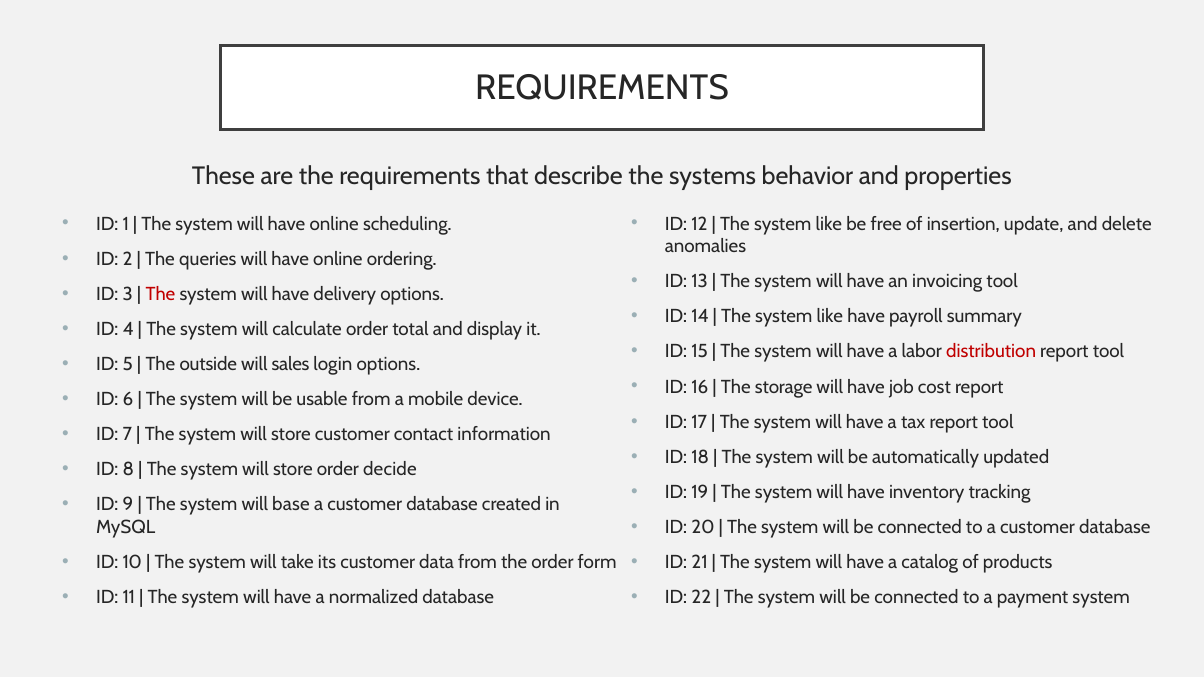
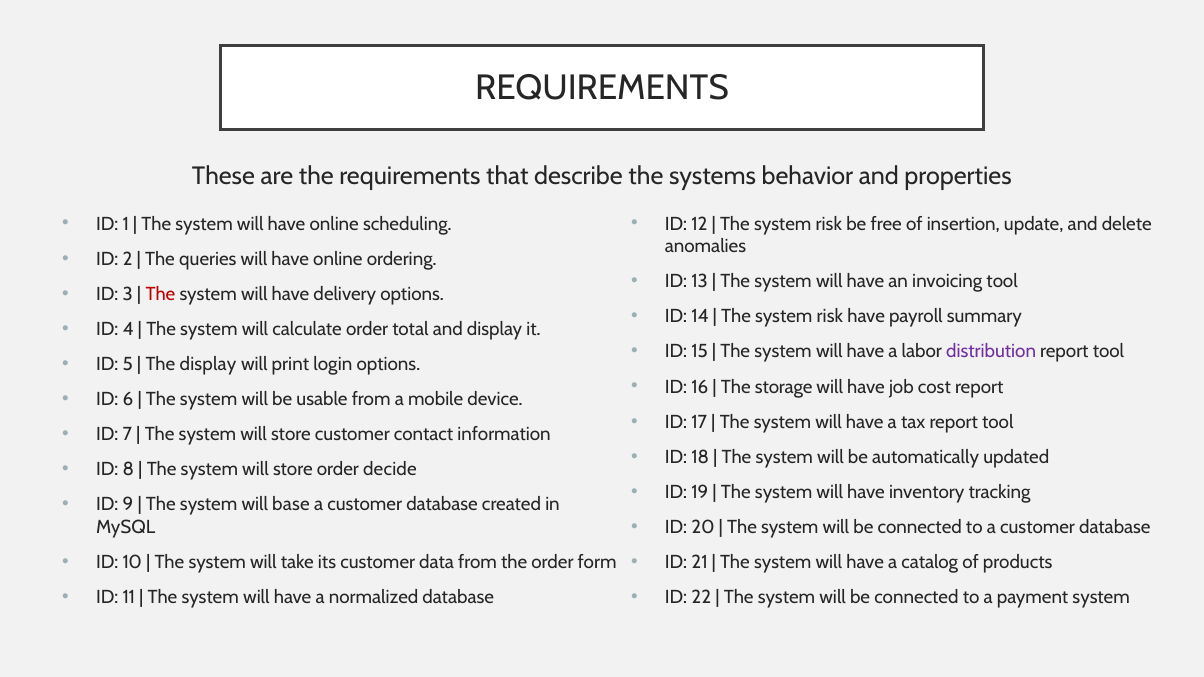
like: like -> risk (829, 224)
like: like -> risk (830, 317)
distribution colour: red -> purple (991, 352)
The outside: outside -> display (208, 364)
sales: sales -> print (290, 364)
